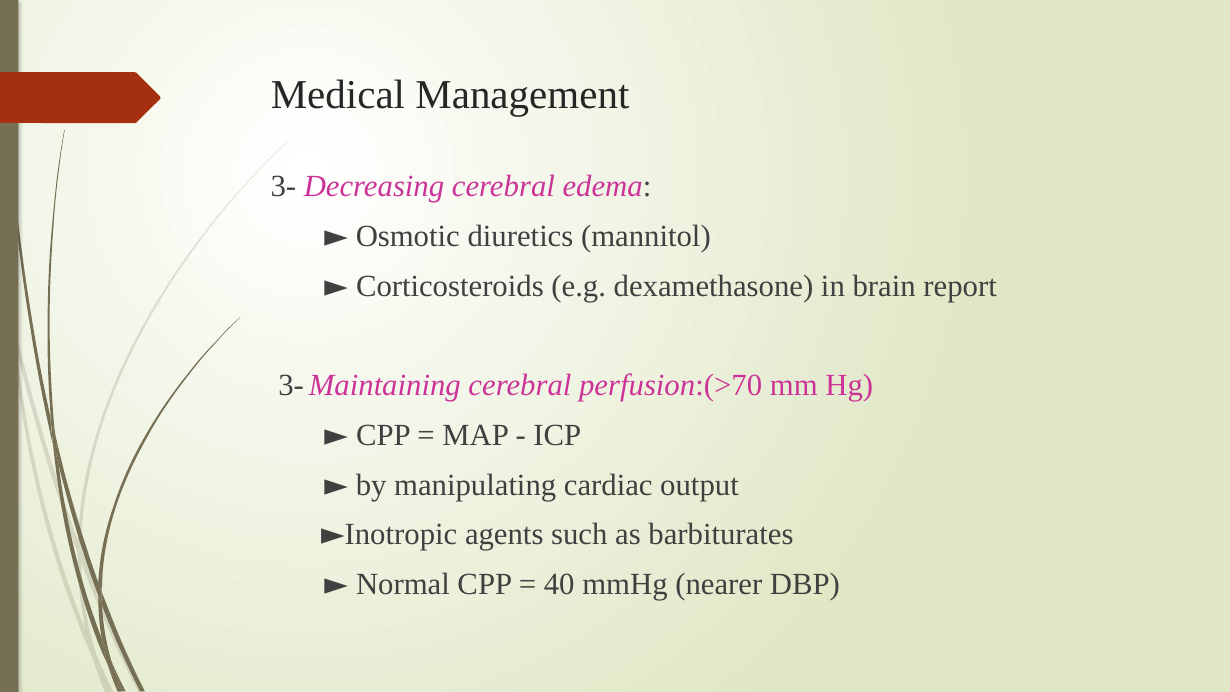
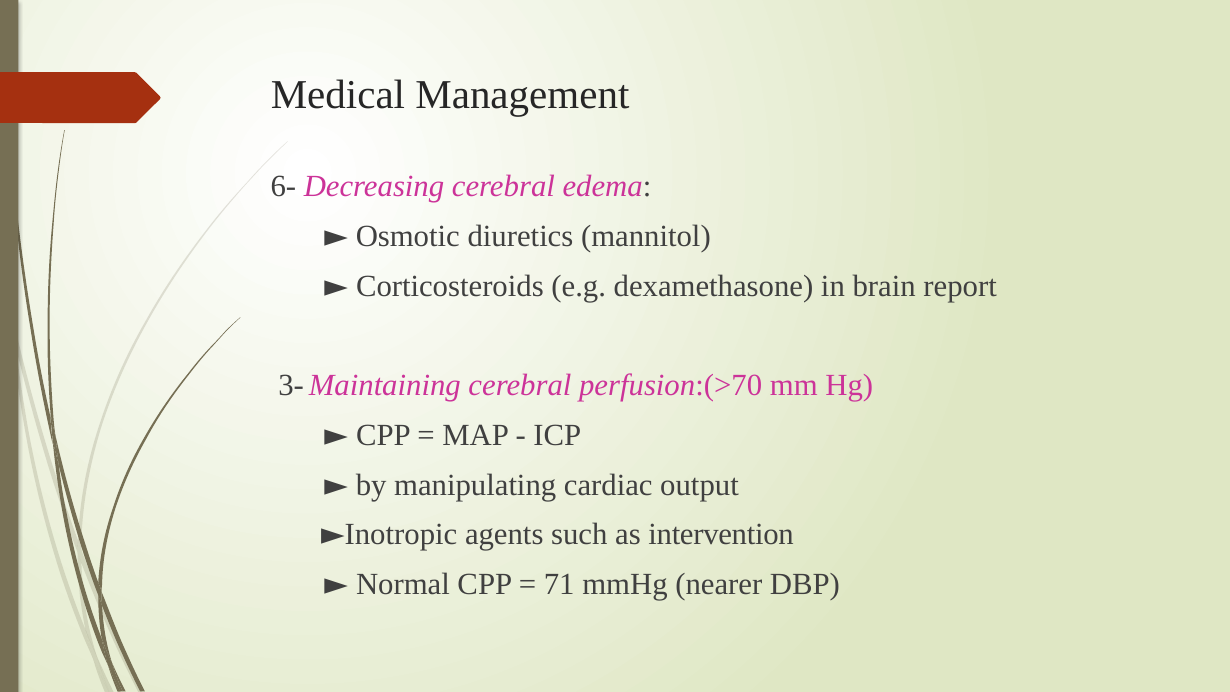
3-: 3- -> 6- (283, 187)
barbiturates: barbiturates -> intervention (721, 535)
40: 40 -> 71 (559, 584)
